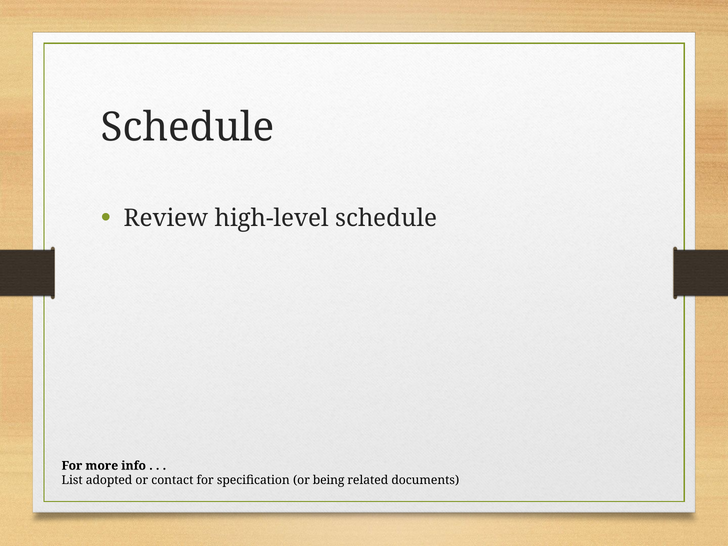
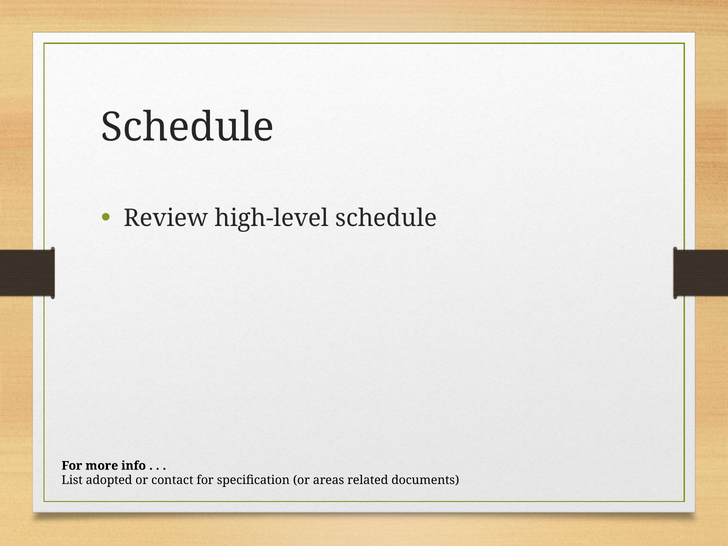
being: being -> areas (329, 480)
